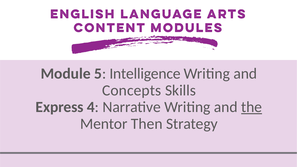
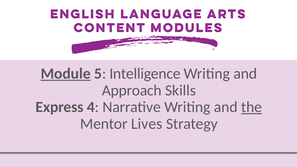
Module underline: none -> present (66, 74)
Concepts: Concepts -> Approach (132, 90)
Then: Then -> Lives (147, 124)
